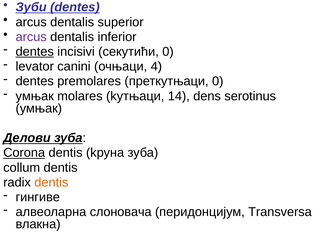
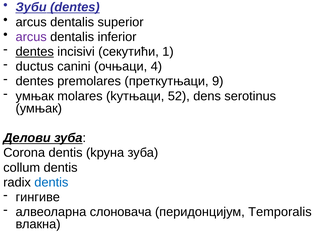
секутићи 0: 0 -> 1 (168, 52)
levator: levator -> ductus (35, 66)
преткутњаци 0: 0 -> 9 (218, 81)
14: 14 -> 52 (179, 96)
Corona underline: present -> none (24, 153)
dentis colour: orange -> blue (51, 182)
Transversa: Transversa -> Temporalis (280, 212)
